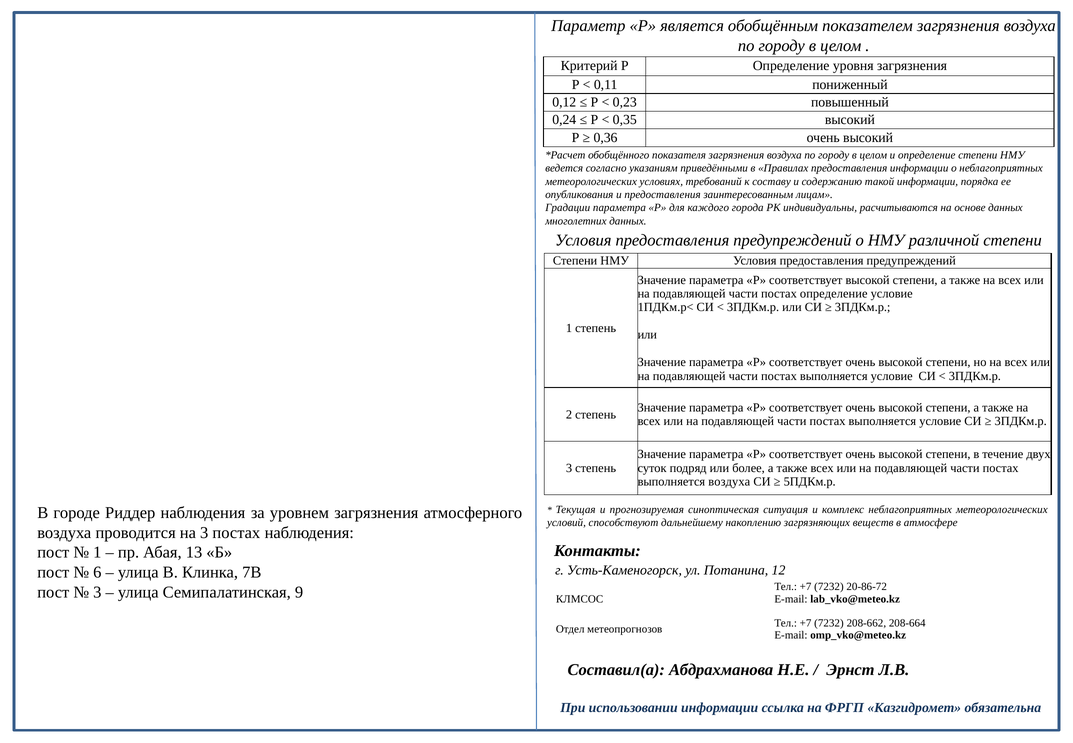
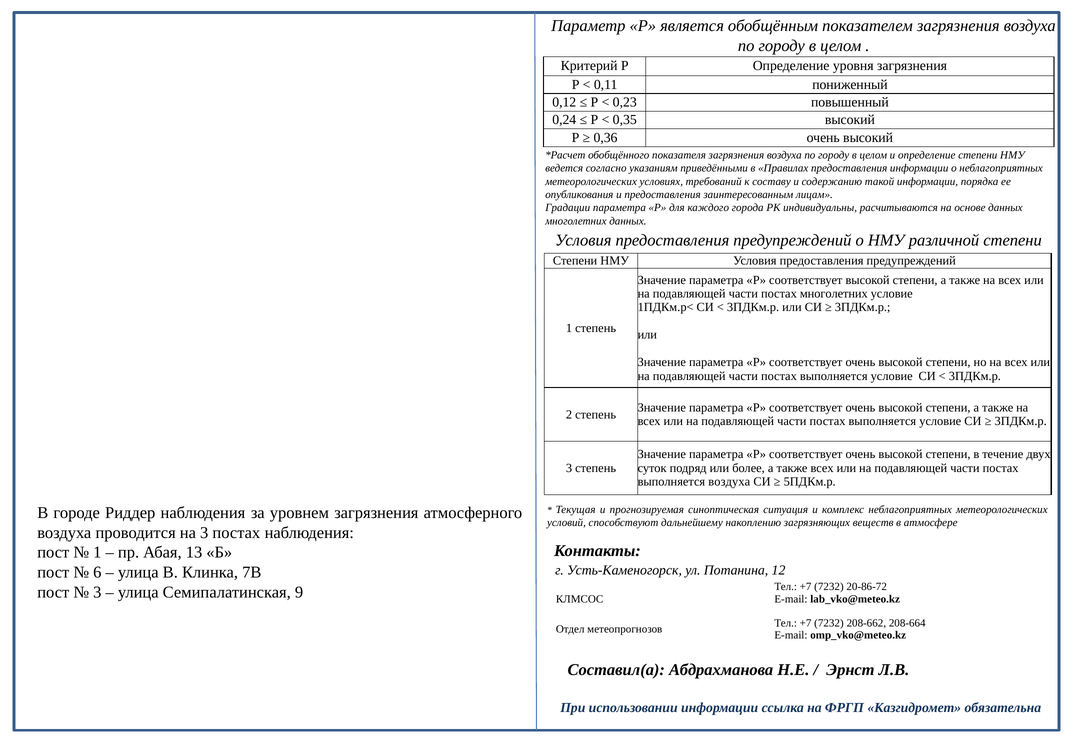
постах определение: определение -> многолетних (834, 294)
